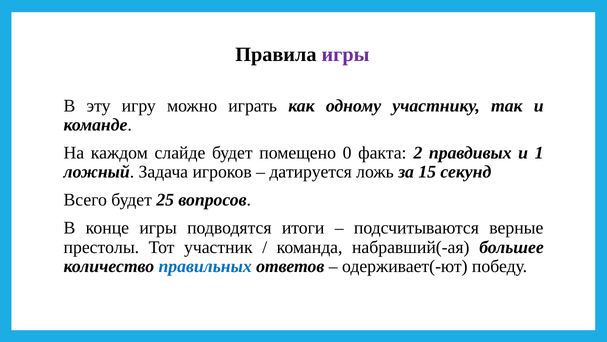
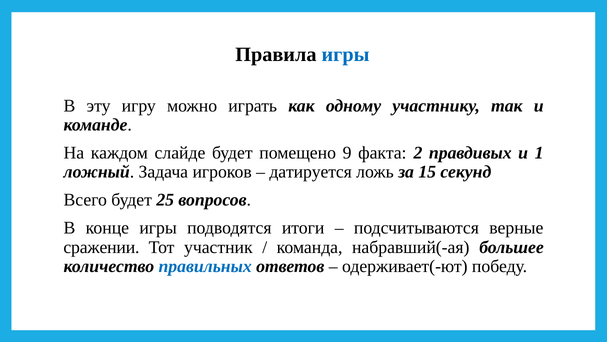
игры colour: purple -> blue (346, 54)
0: 0 -> 9 (347, 153)
престолы: престолы -> сражении (101, 247)
